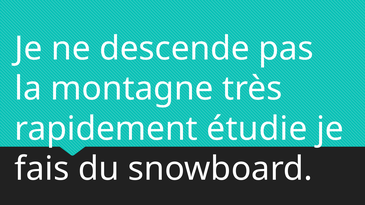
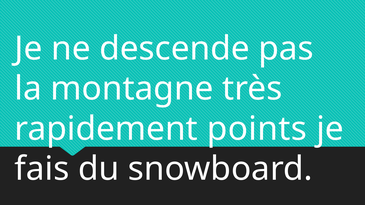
étudie: étudie -> points (257, 129)
